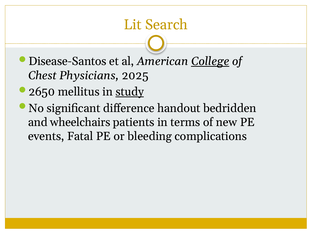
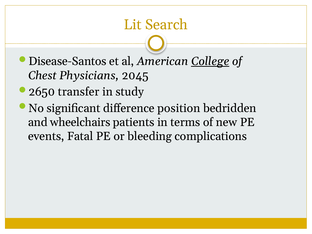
2025: 2025 -> 2045 (135, 75)
mellitus: mellitus -> transfer (79, 92)
study underline: present -> none (130, 92)
handout: handout -> position (179, 108)
